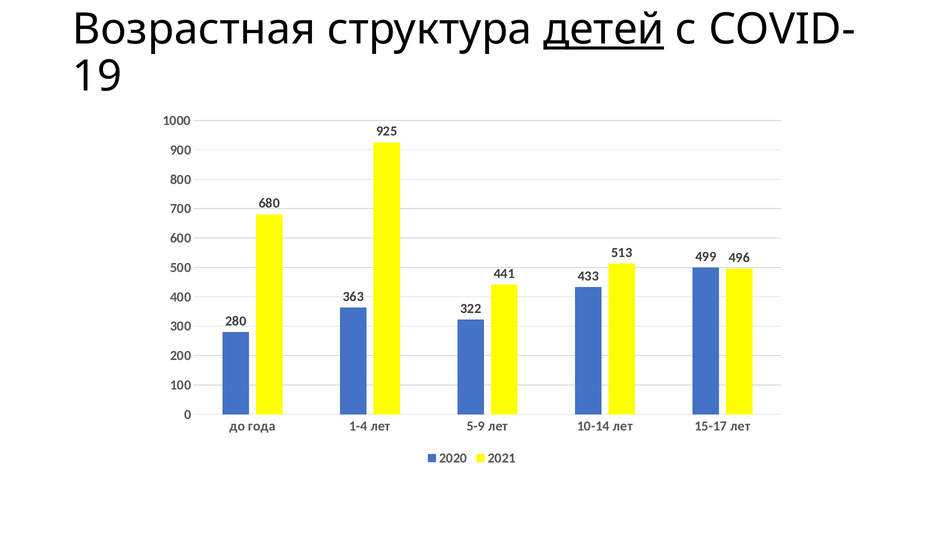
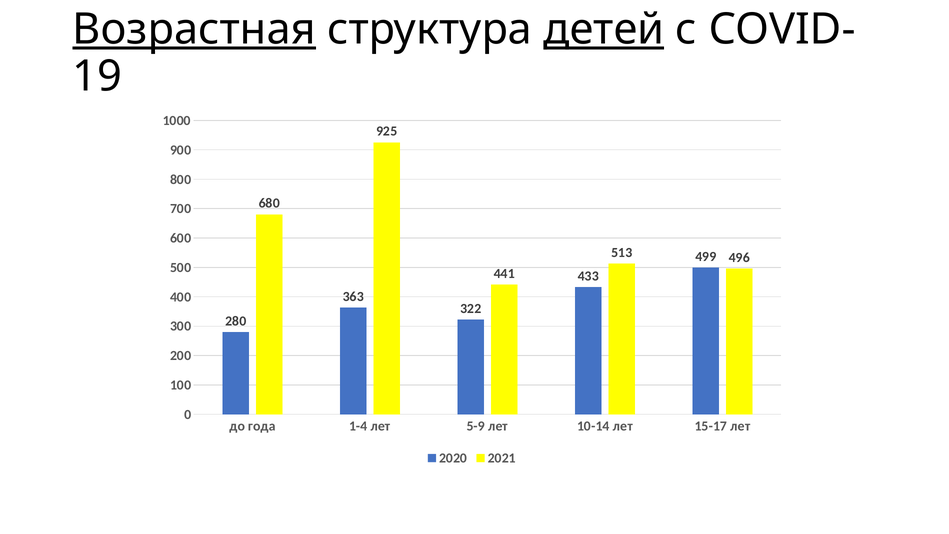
Возрастная underline: none -> present (194, 29)
